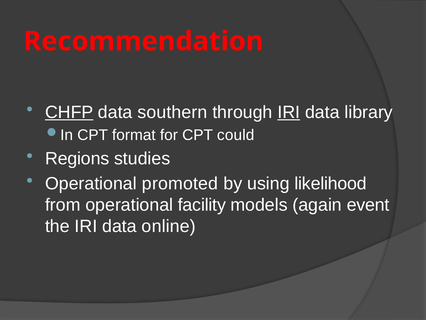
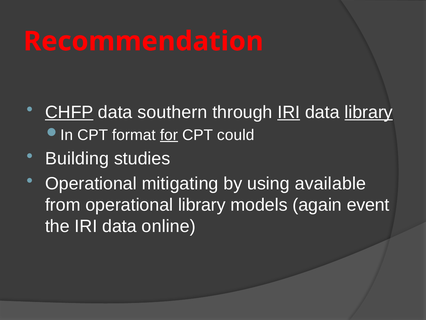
library underline: none -> present (369, 112)
for underline: none -> present (169, 135)
Regions: Regions -> Building (77, 158)
promoted: promoted -> mitigating (180, 183)
likelihood: likelihood -> available (330, 183)
operational facility: facility -> library (202, 205)
